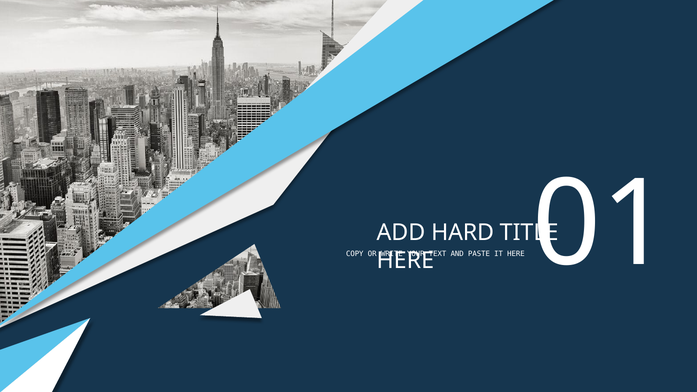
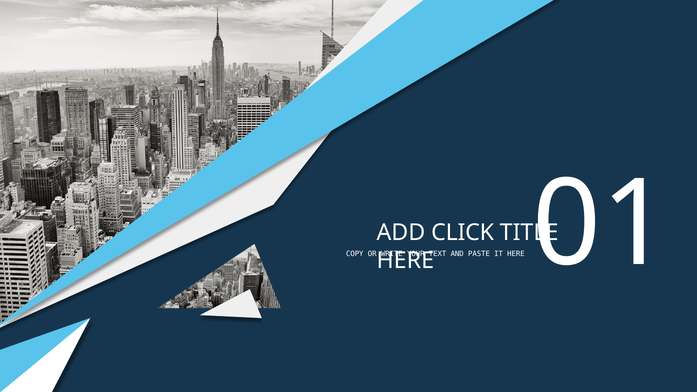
HARD: HARD -> CLICK (463, 233)
